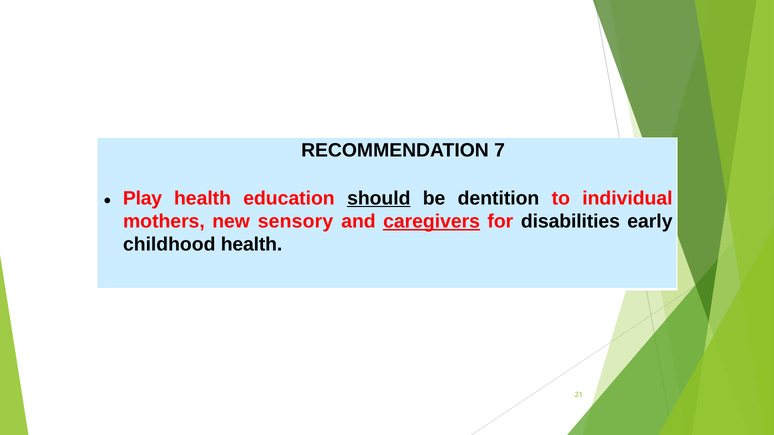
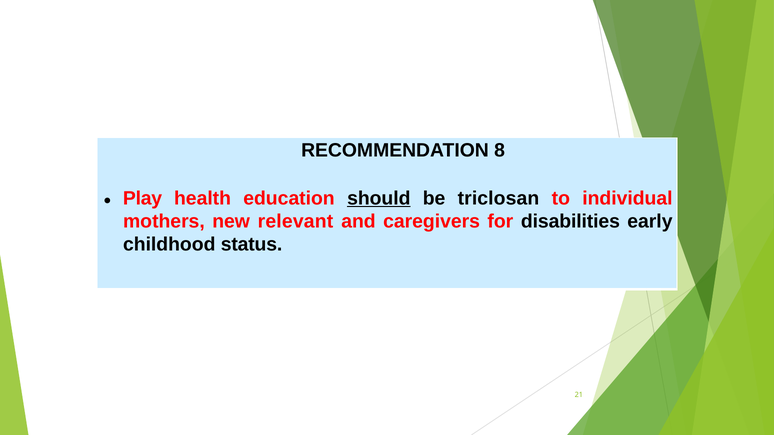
7: 7 -> 8 (500, 151)
dentition: dentition -> triclosan (498, 198)
sensory: sensory -> relevant (295, 222)
caregivers underline: present -> none (432, 222)
childhood health: health -> status (252, 245)
